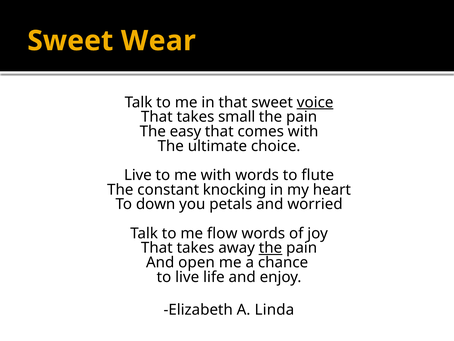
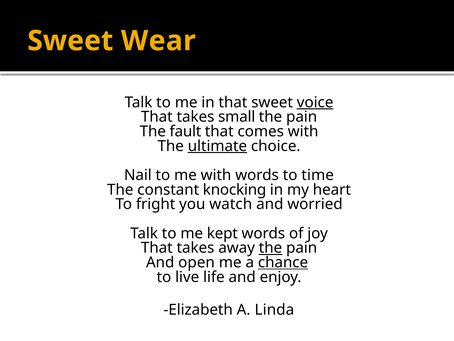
easy: easy -> fault (185, 131)
ultimate underline: none -> present (217, 146)
Live: Live -> Nail (138, 175)
flute: flute -> time (318, 175)
down: down -> fright (156, 204)
petals: petals -> watch (231, 204)
flow: flow -> kept (222, 233)
chance underline: none -> present (283, 262)
